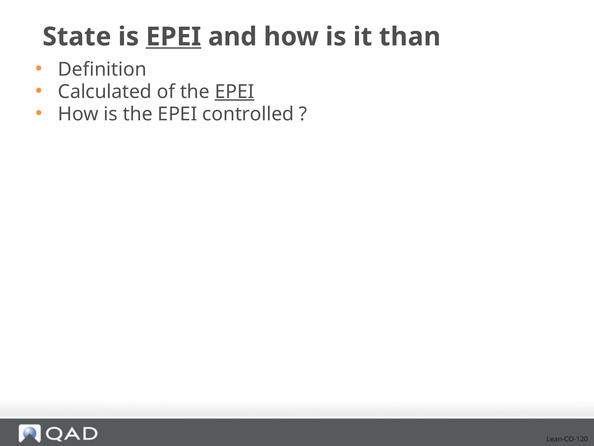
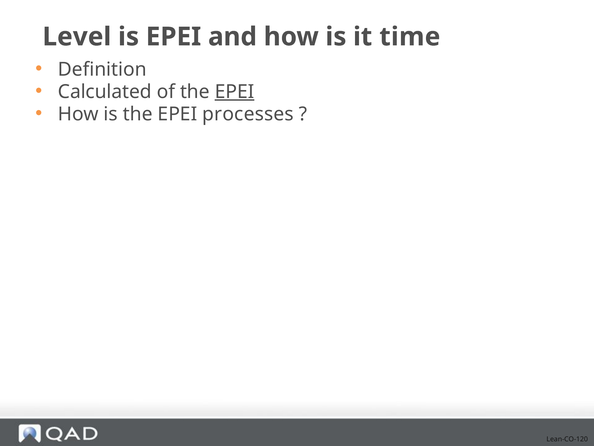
State: State -> Level (77, 37)
EPEI underline: present -> none (173, 37)
than: than -> time (410, 37)
controlled: controlled -> processes (248, 114)
